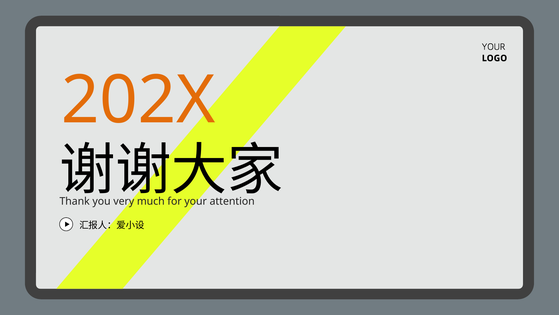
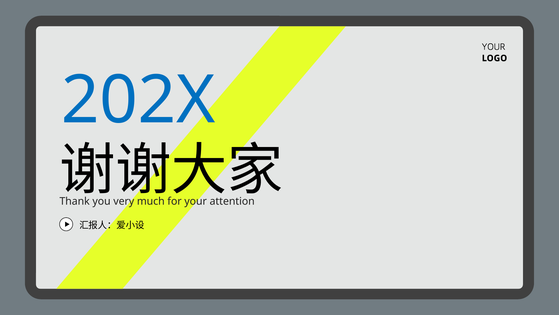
202X colour: orange -> blue (138, 100)
